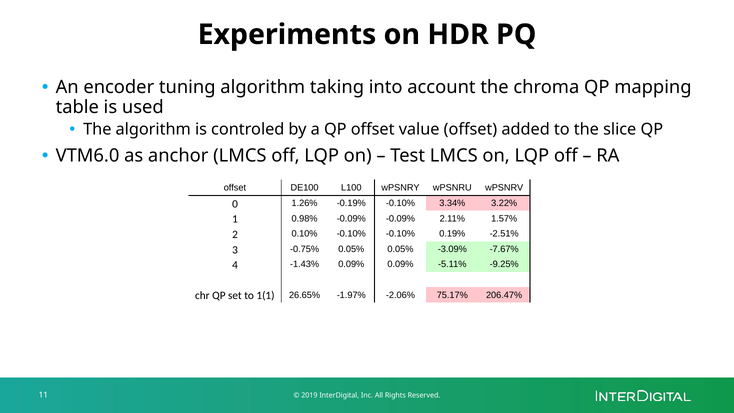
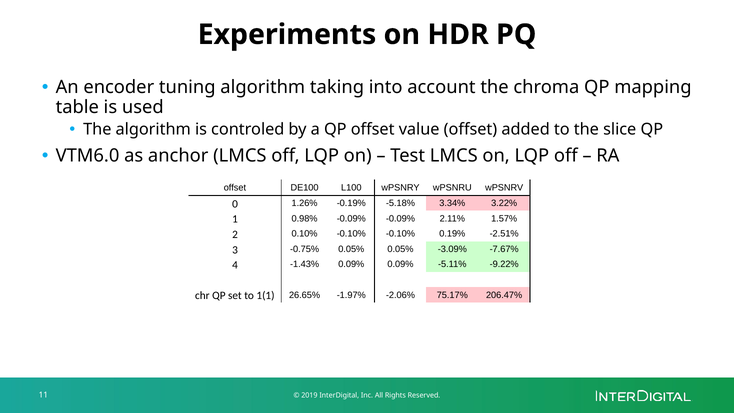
-0.19% -0.10%: -0.10% -> -5.18% (400, 203)
-9.25%: -9.25% -> -9.22% (504, 264)
